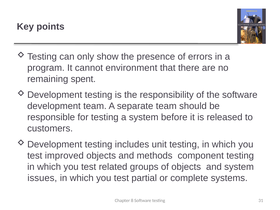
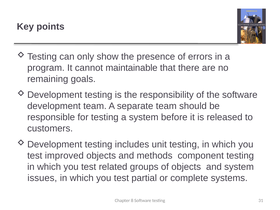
environment: environment -> maintainable (132, 68)
spent: spent -> goals (83, 79)
